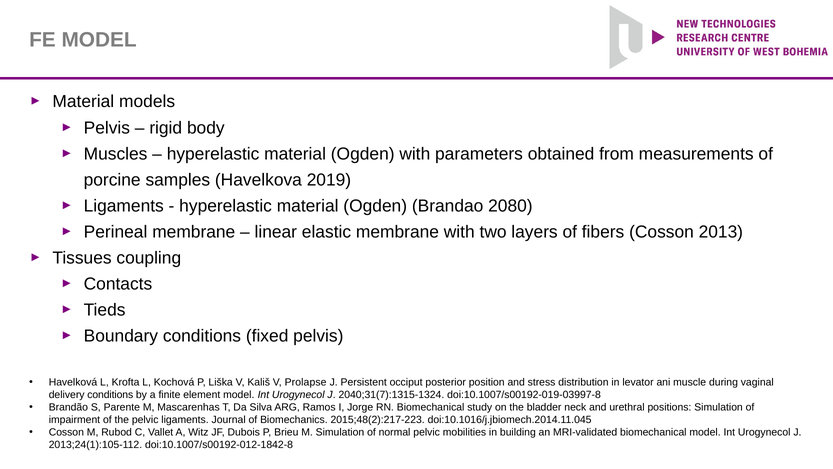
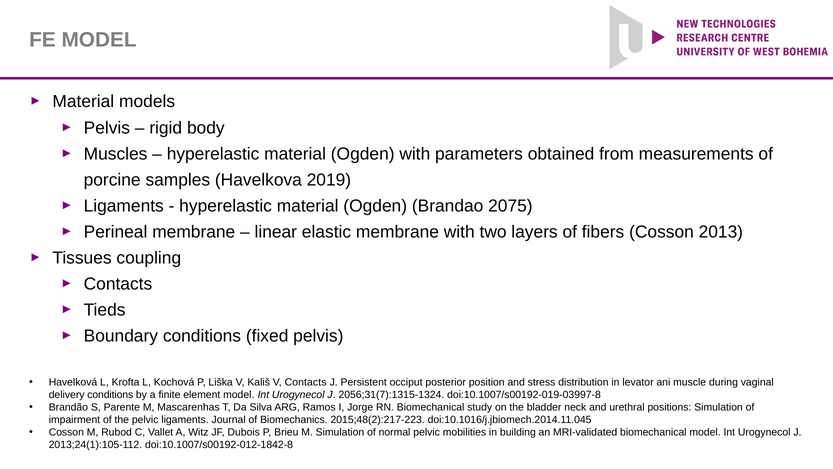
2080: 2080 -> 2075 (510, 206)
V Prolapse: Prolapse -> Contacts (306, 382)
2040;31(7):1315-1324: 2040;31(7):1315-1324 -> 2056;31(7):1315-1324 (391, 395)
